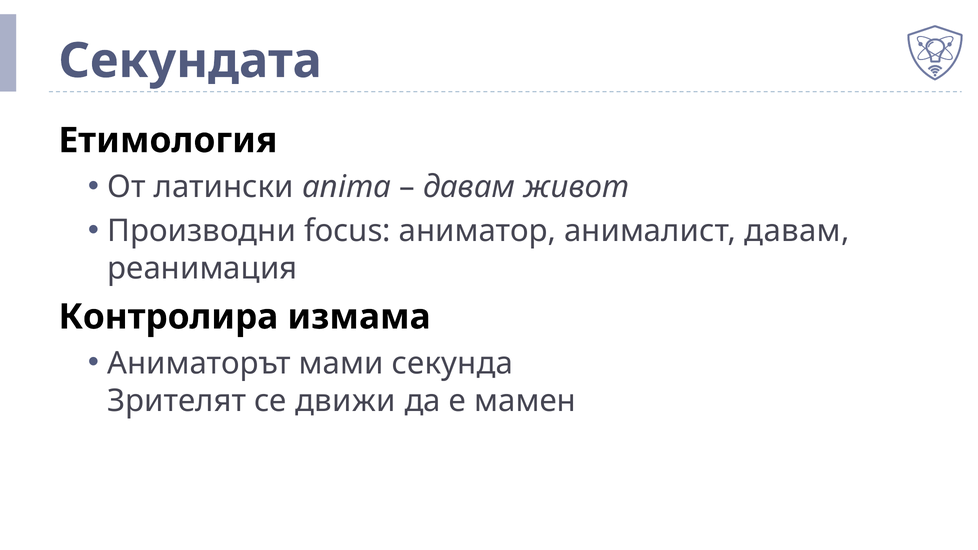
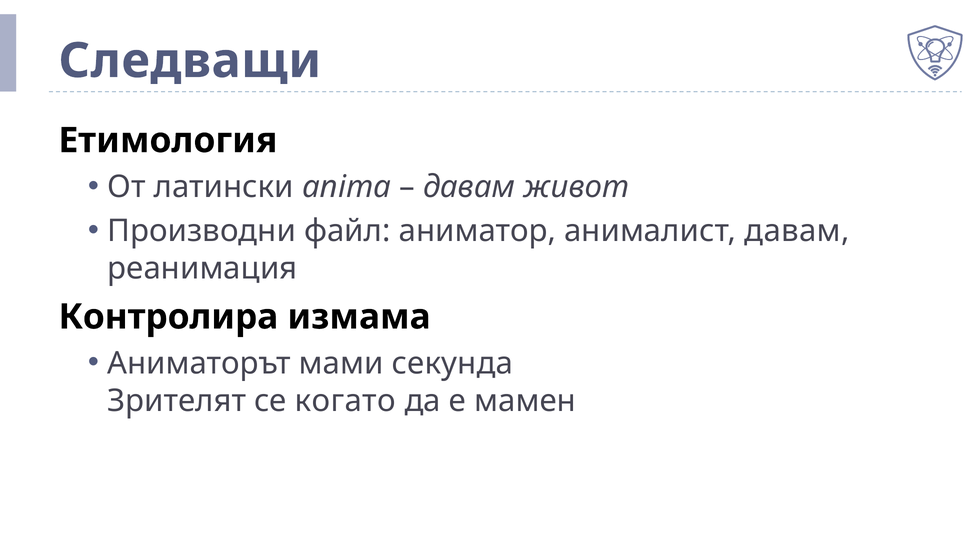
Секундата: Секундата -> Следващи (190, 61)
focus: focus -> файл (347, 231)
движи: движи -> когато (345, 401)
